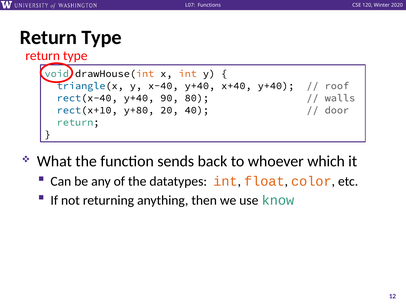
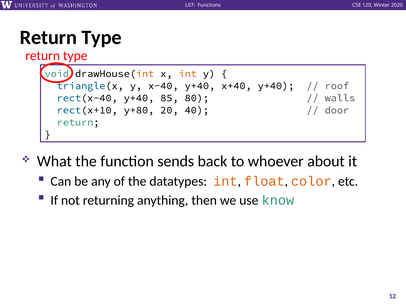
90: 90 -> 85 (169, 98)
which: which -> about (326, 162)
